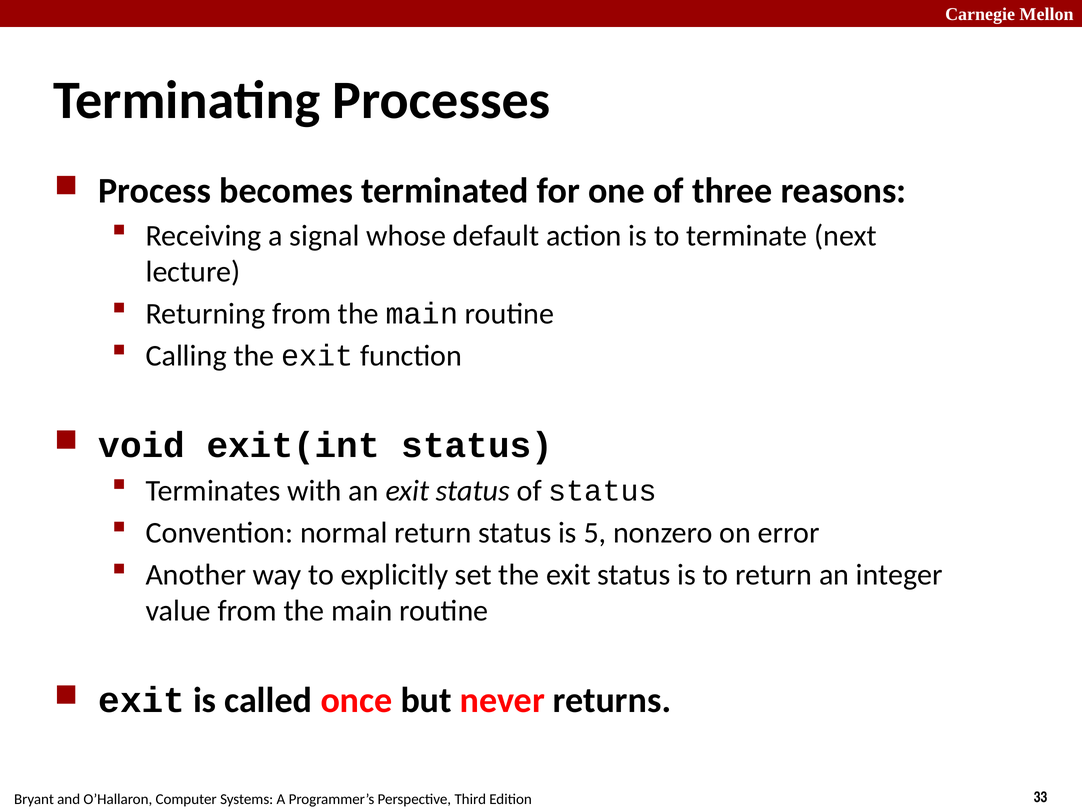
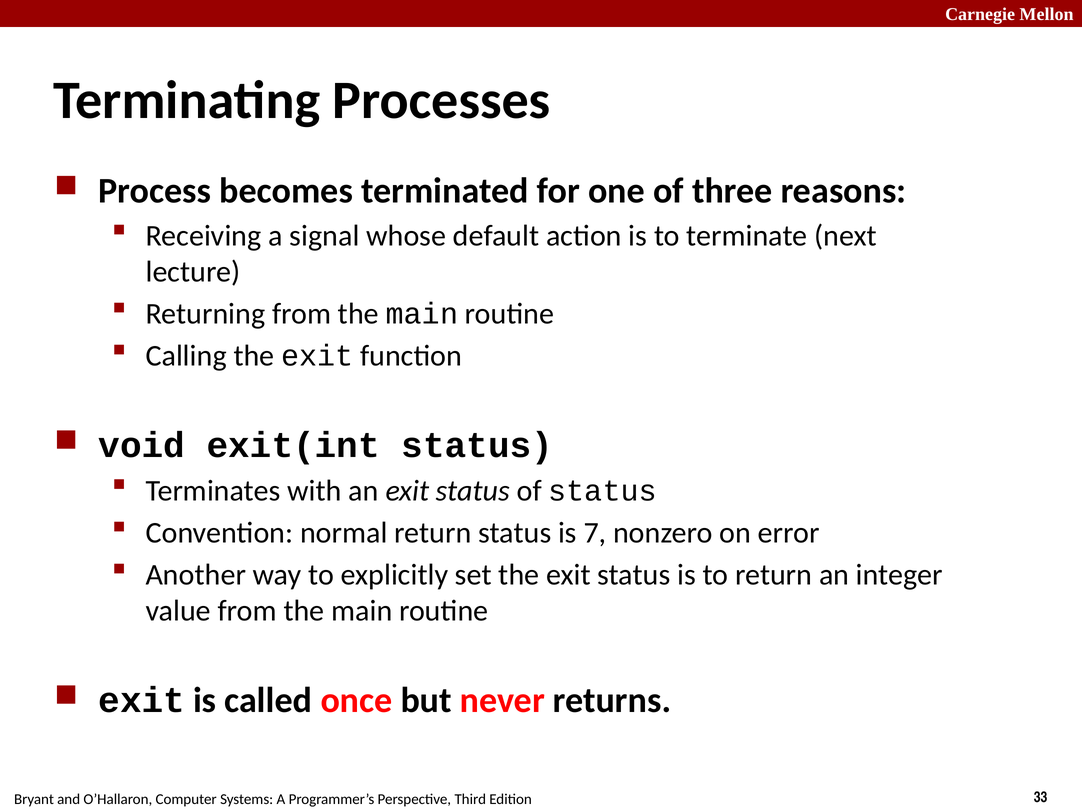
5: 5 -> 7 (595, 533)
